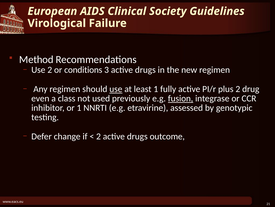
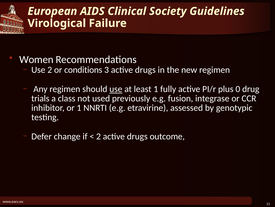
Method: Method -> Women (36, 59)
plus 2: 2 -> 0 (238, 89)
even: even -> trials (40, 98)
fusion underline: present -> none (181, 98)
